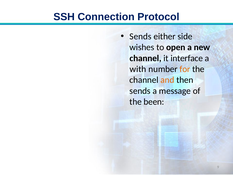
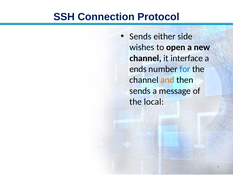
with: with -> ends (138, 69)
for colour: orange -> blue (185, 69)
been: been -> local (154, 102)
